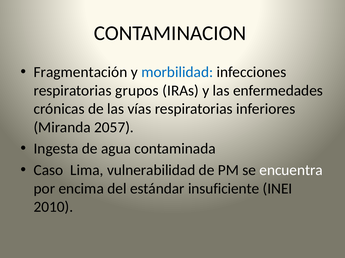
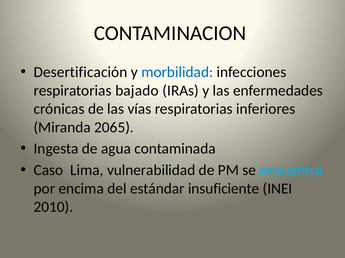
Fragmentación: Fragmentación -> Desertificación (80, 72)
grupos: grupos -> bajado (137, 91)
2057: 2057 -> 2065 (114, 128)
encuentra colour: white -> light blue (291, 171)
